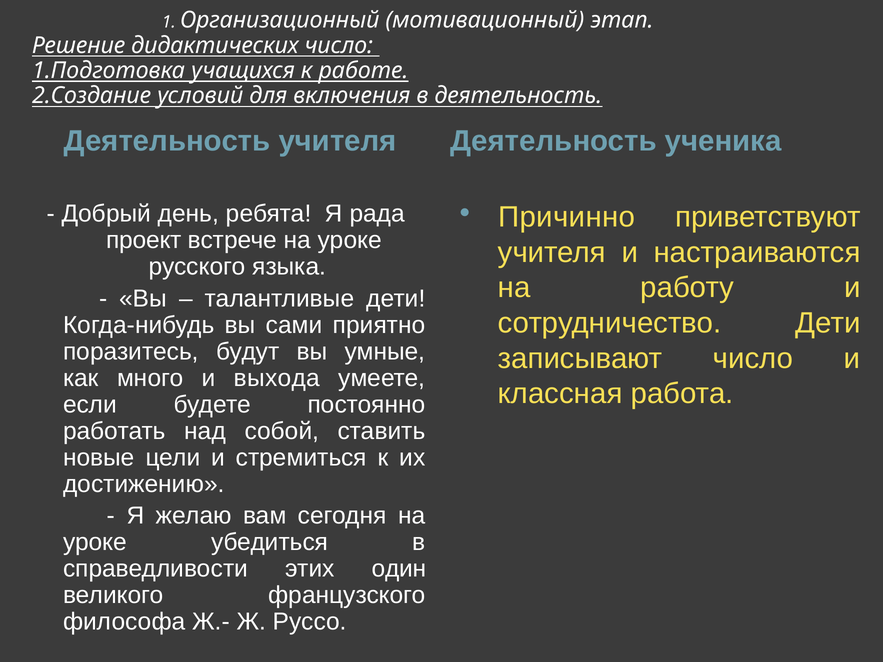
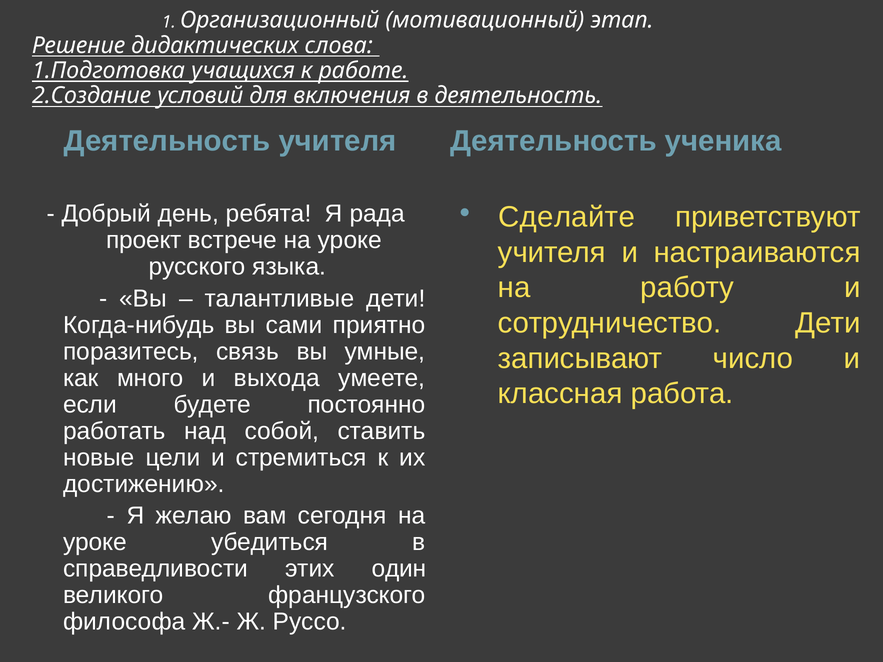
дидактических число: число -> слова (339, 45)
Причинно: Причинно -> Сделайте (567, 217)
будут: будут -> связь (247, 352)
